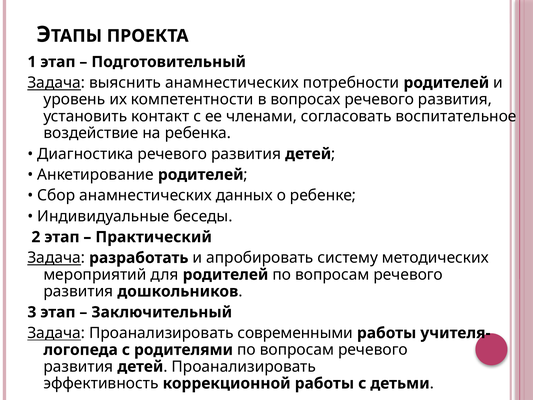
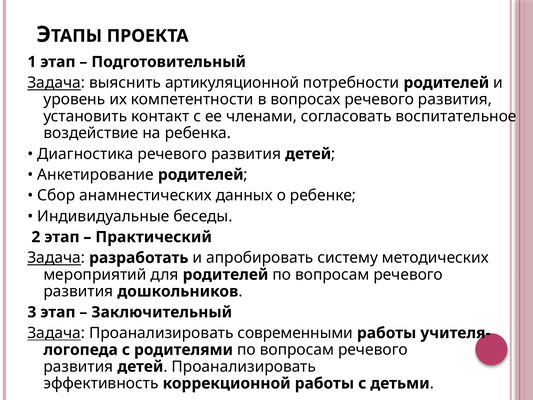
выяснить анамнестических: анамнестических -> артикуляционной (232, 83)
